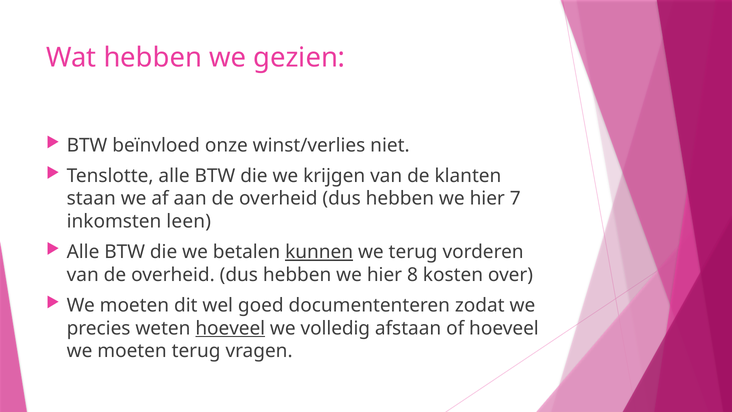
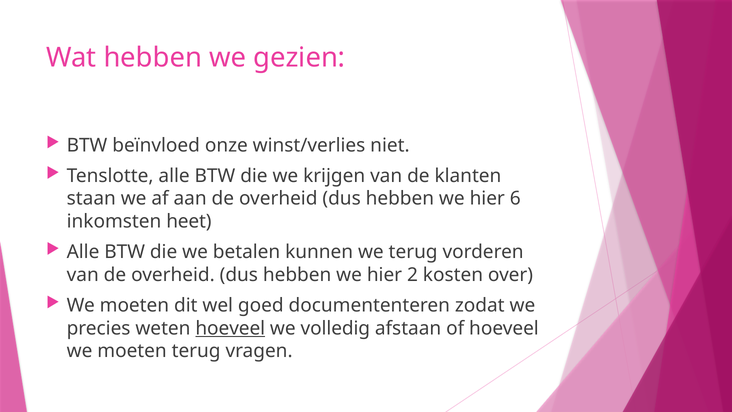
7: 7 -> 6 (515, 199)
leen: leen -> heet (189, 221)
kunnen underline: present -> none (319, 252)
8: 8 -> 2 (412, 275)
